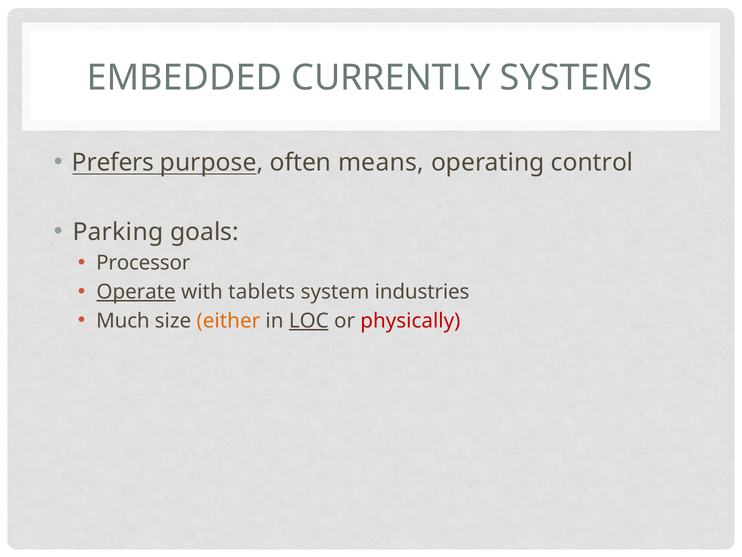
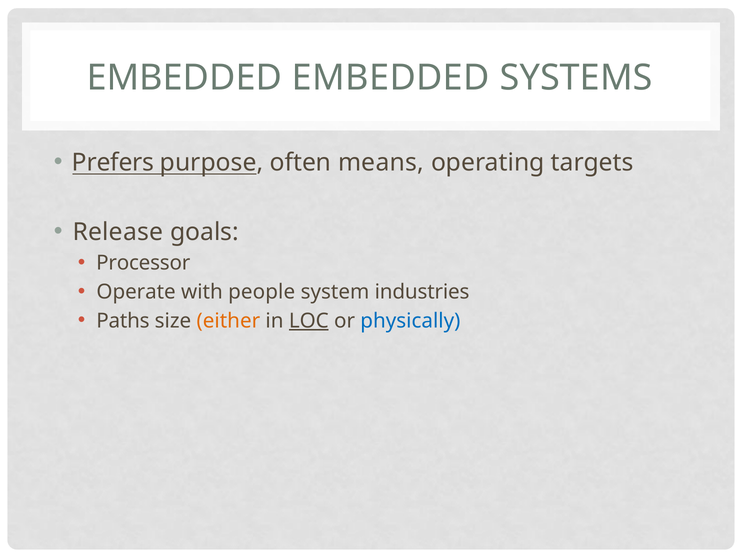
EMBEDDED CURRENTLY: CURRENTLY -> EMBEDDED (391, 78)
control: control -> targets (592, 162)
Parking: Parking -> Release (118, 232)
Operate underline: present -> none (136, 292)
tablets: tablets -> people (262, 292)
Much: Much -> Paths (123, 320)
physically colour: red -> blue (410, 320)
